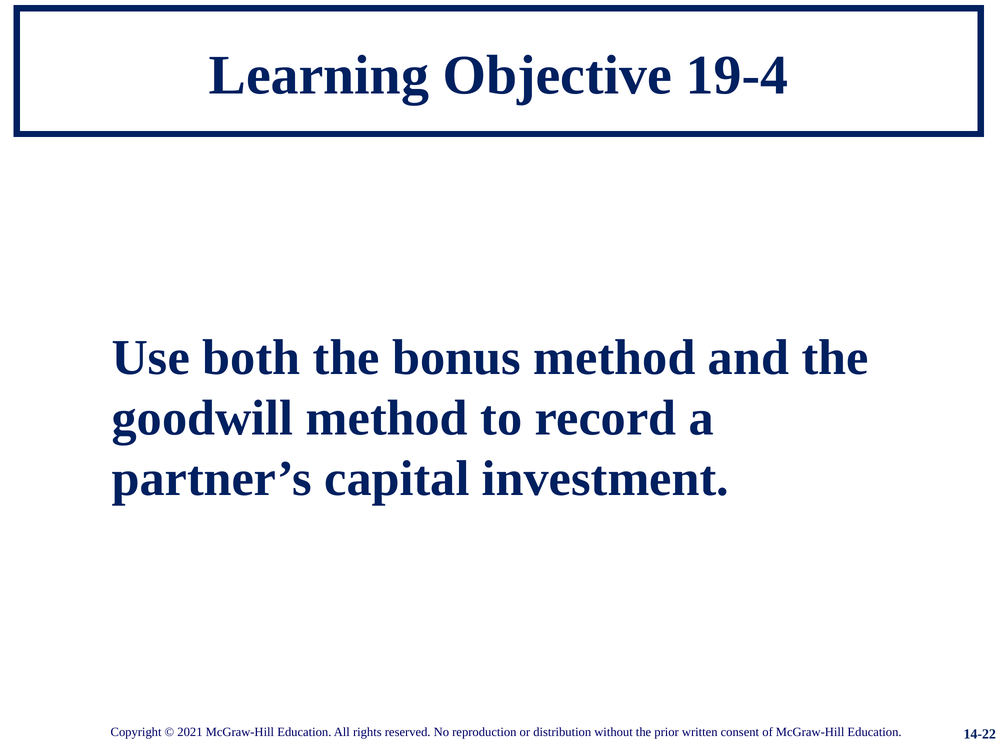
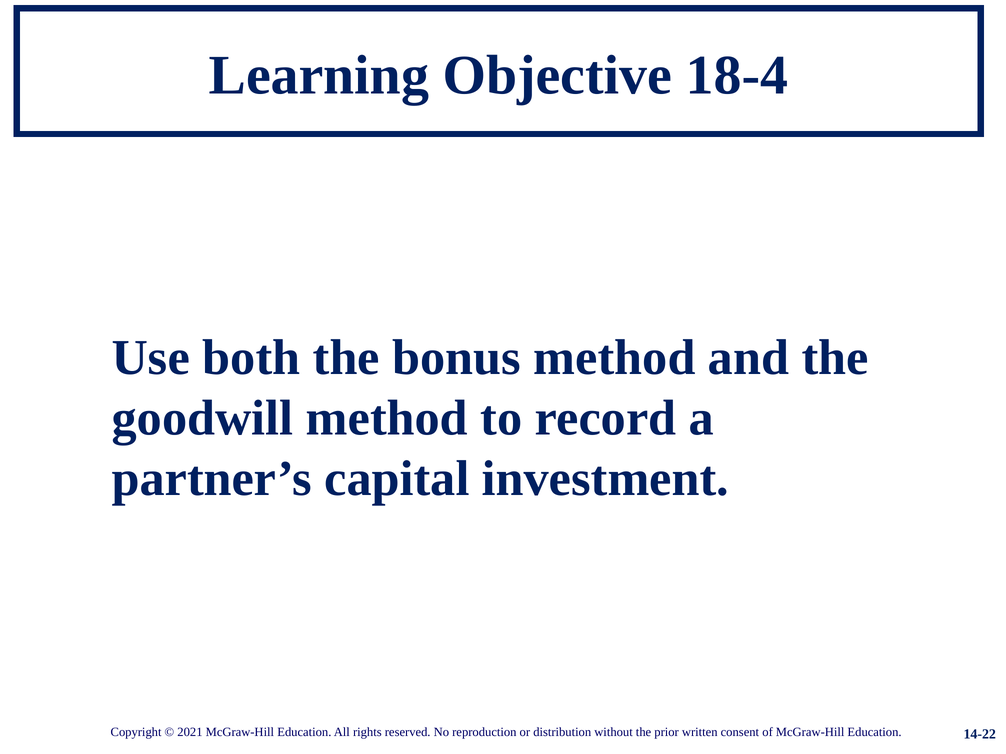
19-4: 19-4 -> 18-4 (737, 75)
